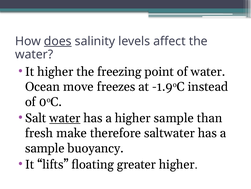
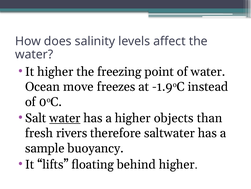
does underline: present -> none (58, 41)
higher sample: sample -> objects (174, 118)
make: make -> rivers (72, 133)
greater: greater -> behind (136, 164)
